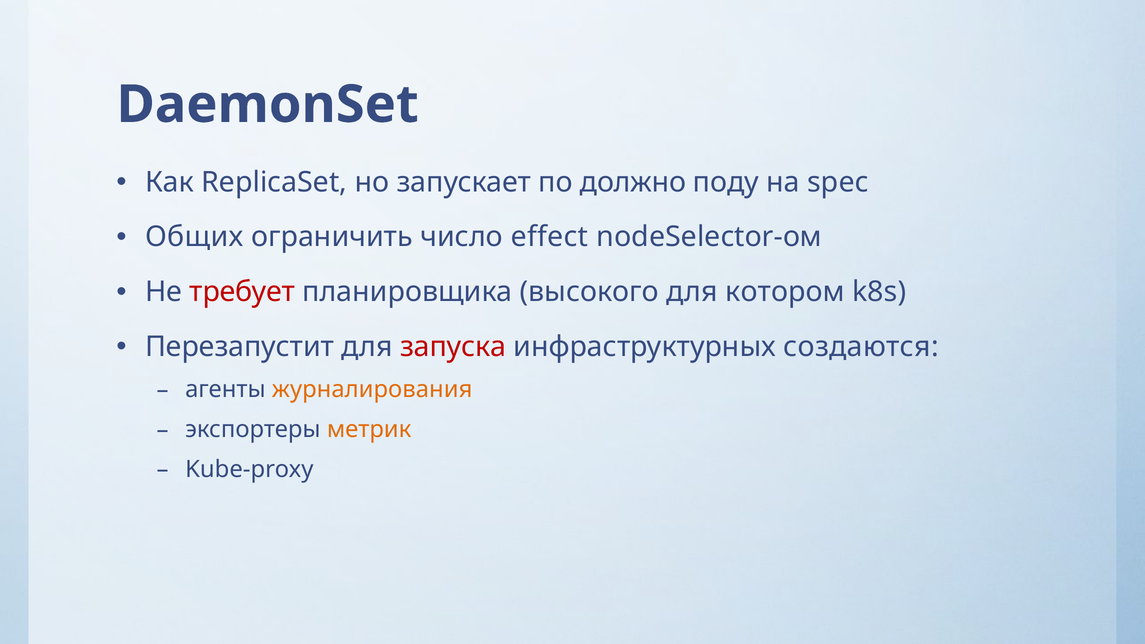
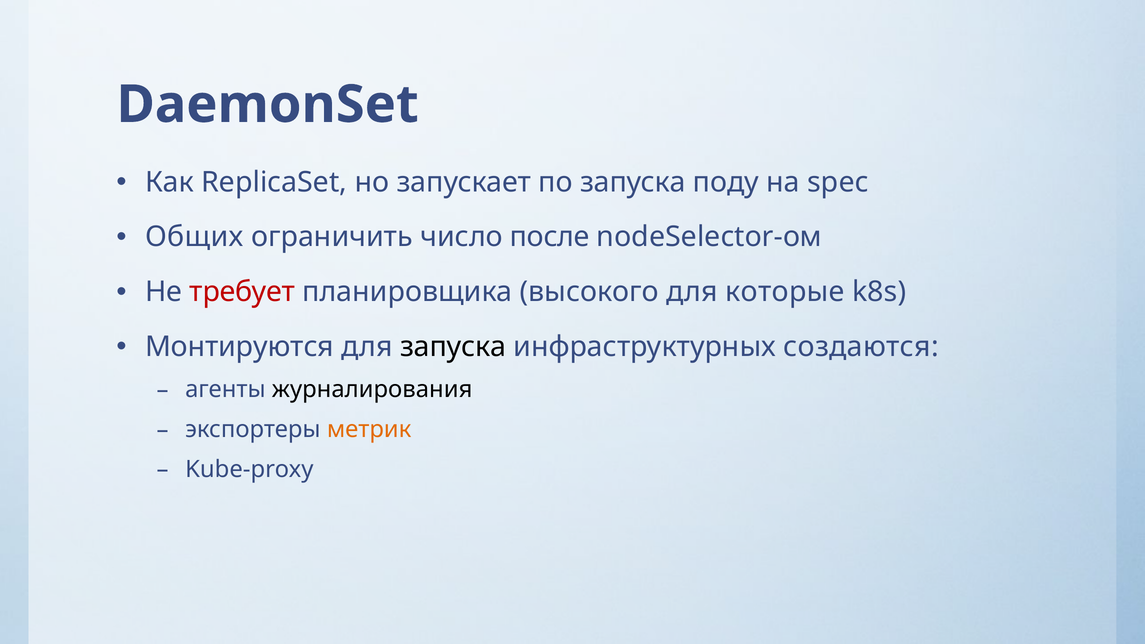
по должно: должно -> запуска (633, 182)
effect: effect -> после (550, 237)
котором: котором -> которые (785, 292)
Перезапустит: Перезапустит -> Монтируются (240, 347)
запуска colour: red -> black (453, 347)
журналирования colour: orange -> black (372, 389)
